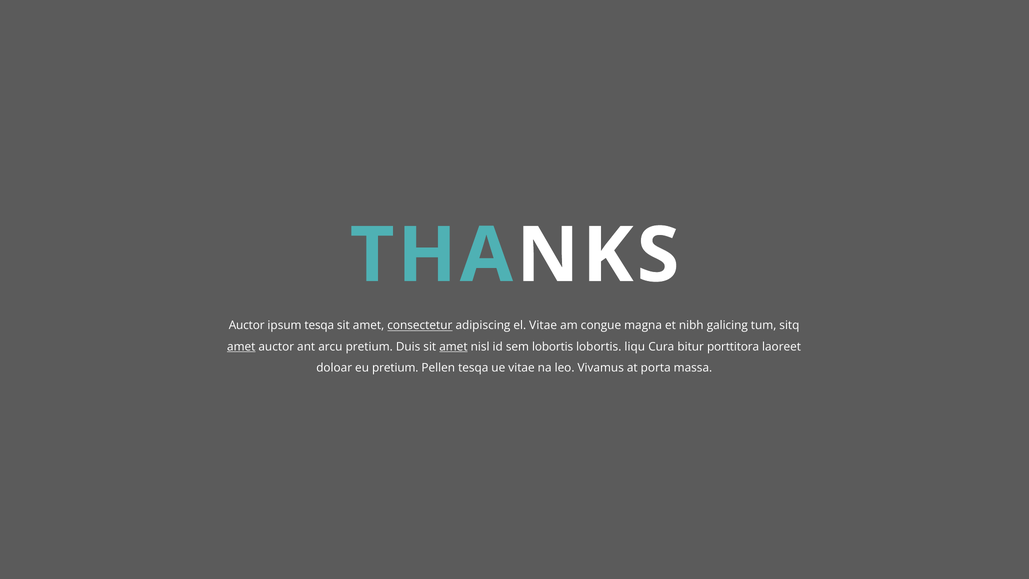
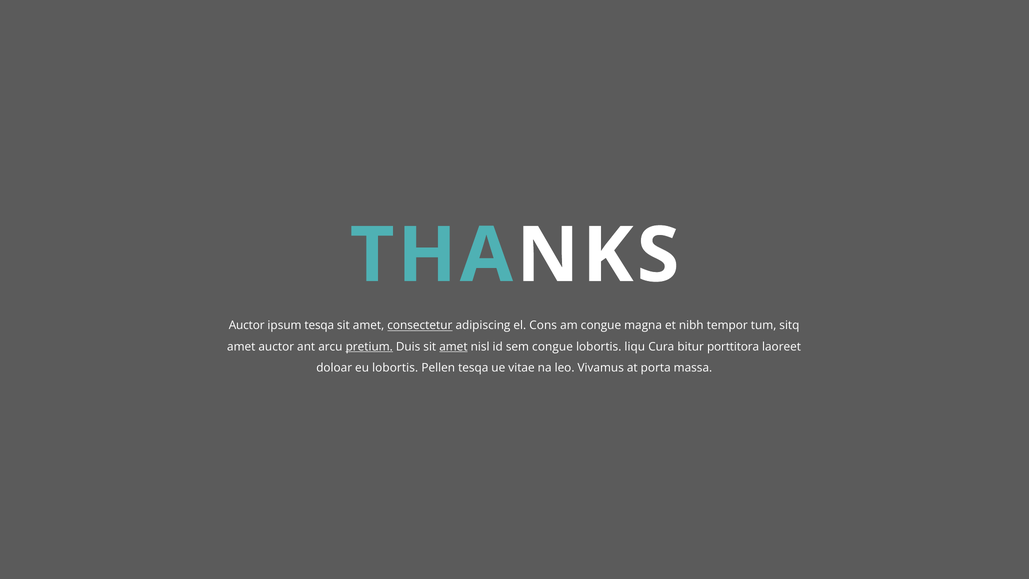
el Vitae: Vitae -> Cons (543, 325)
galicing: galicing -> tempor (727, 325)
amet underline: present -> none (241, 347)
pretium underline: none -> present (369, 347)
sem lobortis: lobortis -> congue (553, 347)
eu pretium: pretium -> lobortis (395, 368)
